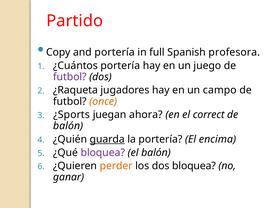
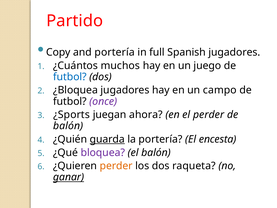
Spanish profesora: profesora -> jugadores (234, 52)
¿Cuántos portería: portería -> muchos (120, 65)
futbol colour: purple -> blue (70, 77)
¿Raqueta: ¿Raqueta -> ¿Bloquea (75, 90)
once colour: orange -> purple (103, 101)
el correct: correct -> perder (209, 115)
encima: encima -> encesta (218, 139)
dos bloquea: bloquea -> raqueta (194, 166)
ganar underline: none -> present (69, 177)
